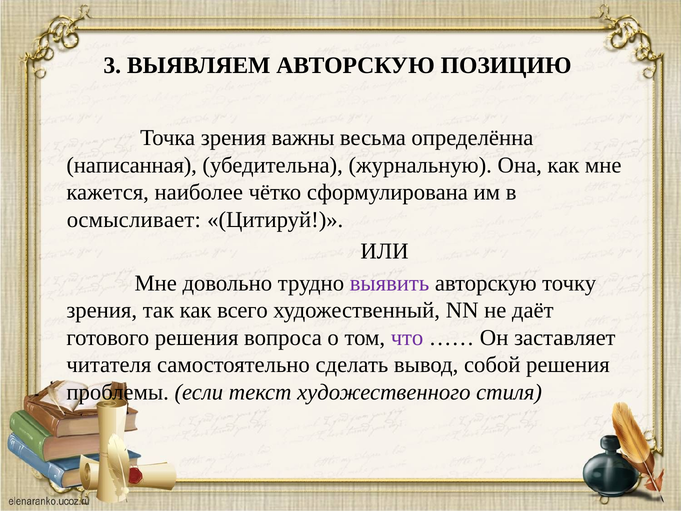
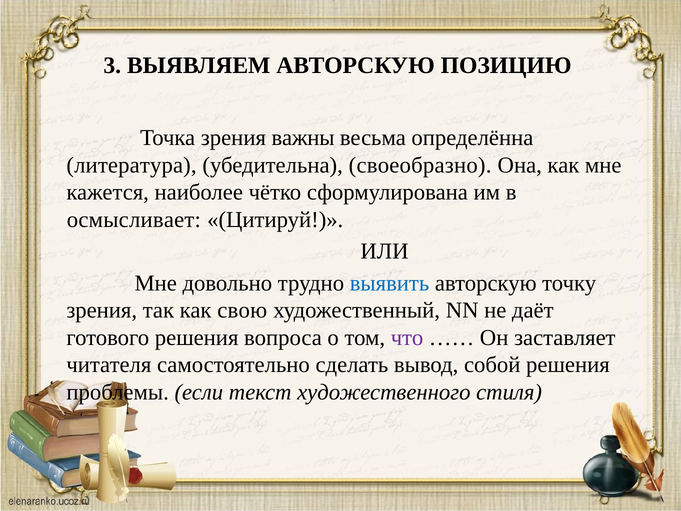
написанная: написанная -> литература (132, 165)
журнальную: журнальную -> своеобразно (420, 165)
выявить colour: purple -> blue (390, 283)
всего: всего -> свою (242, 310)
